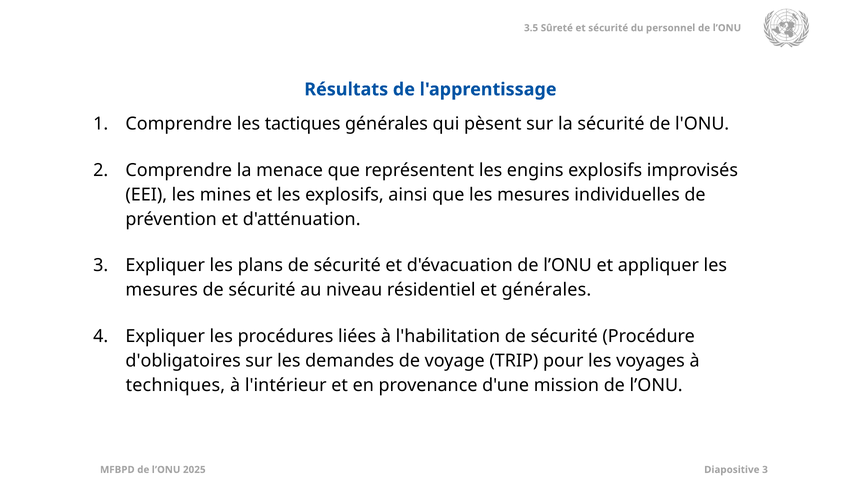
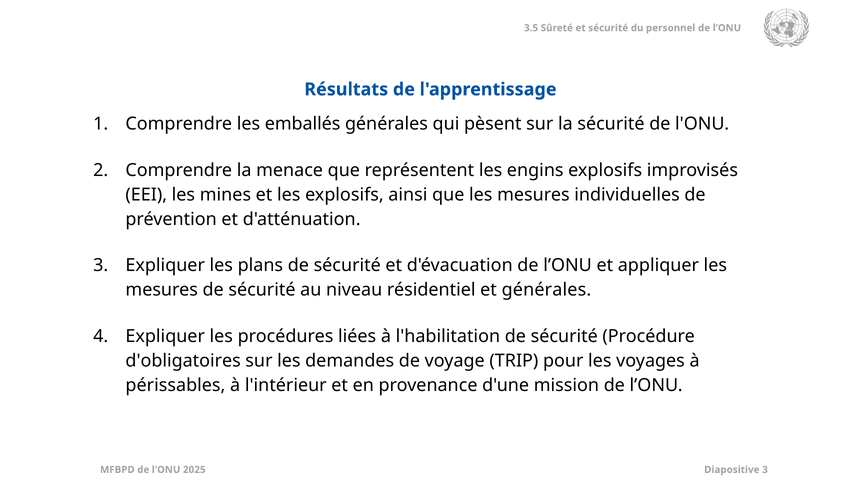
tactiques: tactiques -> emballés (303, 124)
techniques: techniques -> périssables (175, 385)
